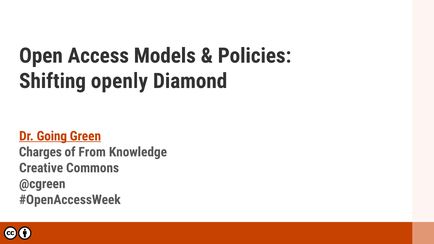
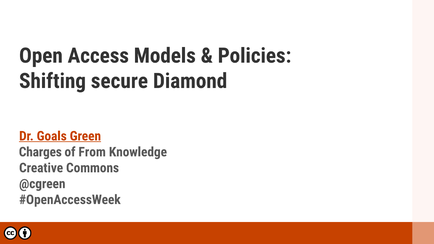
openly: openly -> secure (119, 81)
Going: Going -> Goals (52, 136)
